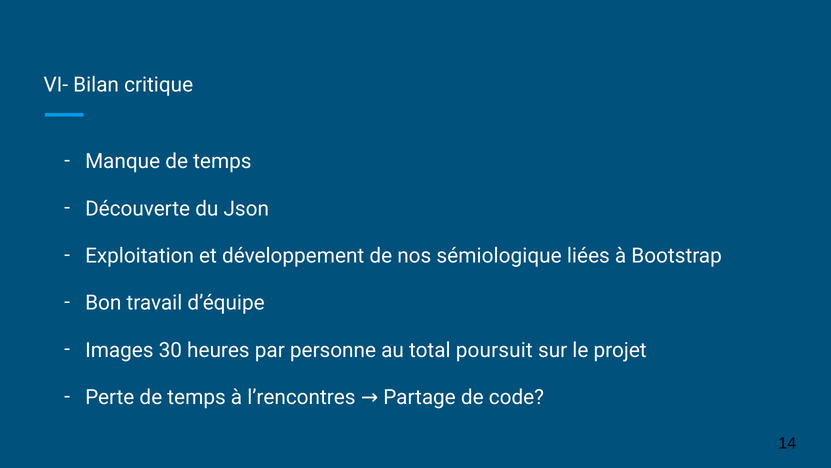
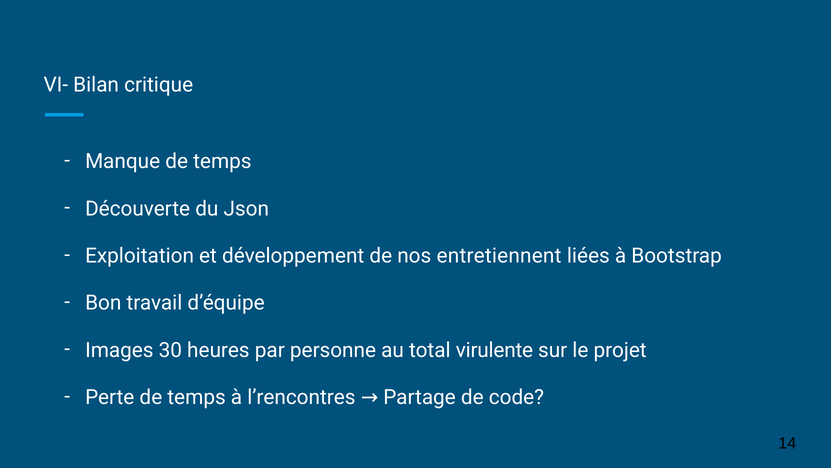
sémiologique: sémiologique -> entretiennent (499, 256)
poursuit: poursuit -> virulente (494, 350)
